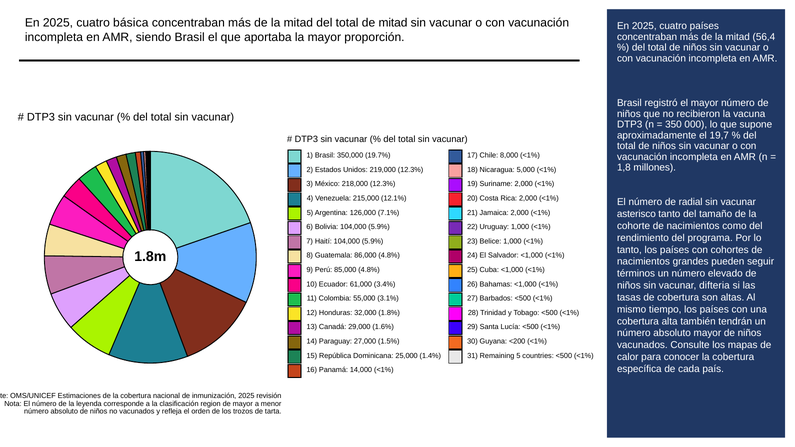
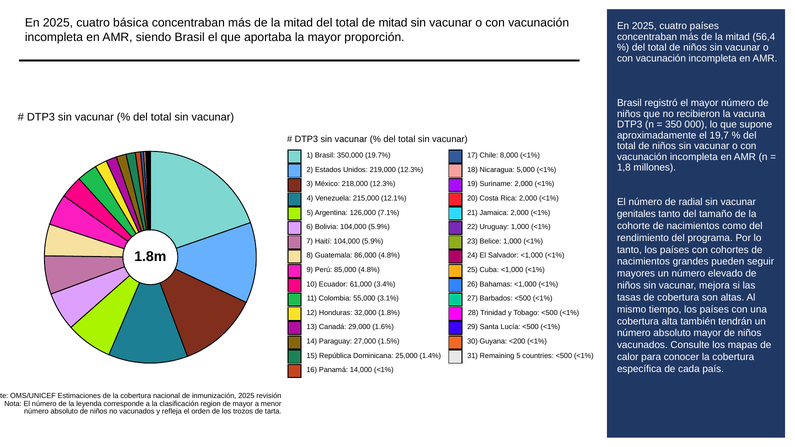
asterisco: asterisco -> genitales (636, 214)
términos: términos -> mayores (636, 274)
difteria: difteria -> mejora (714, 286)
